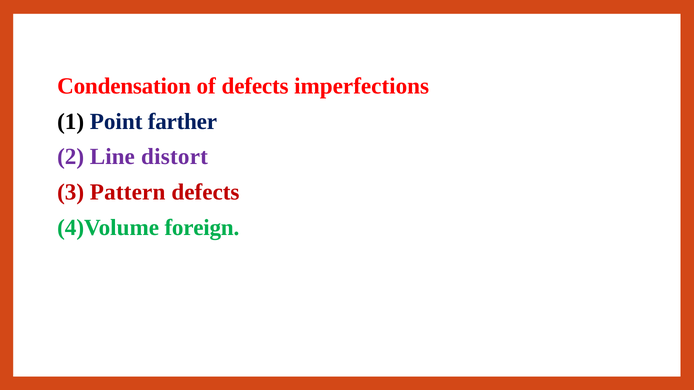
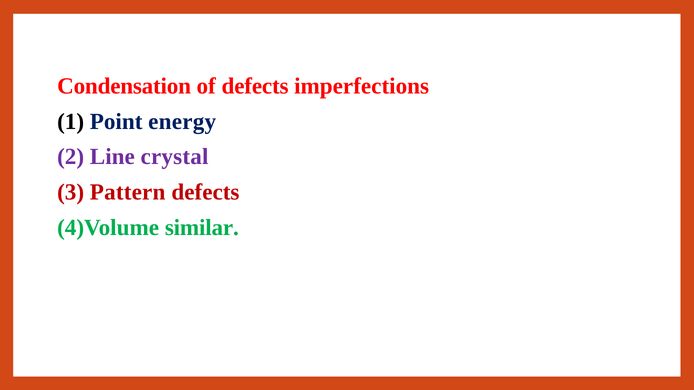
farther: farther -> energy (182, 122)
distort: distort -> crystal (175, 157)
foreign: foreign -> similar (202, 228)
